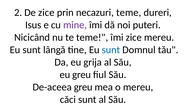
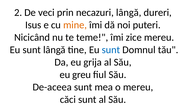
De zice: zice -> veci (46, 12)
necazuri teme: teme -> lângă (129, 12)
mine colour: purple -> orange (75, 25)
De-aceea greu: greu -> sunt (83, 87)
